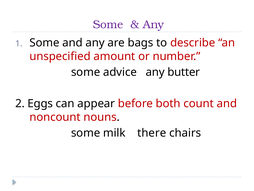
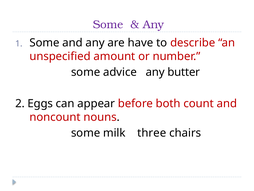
bags: bags -> have (140, 43)
there: there -> three (152, 133)
